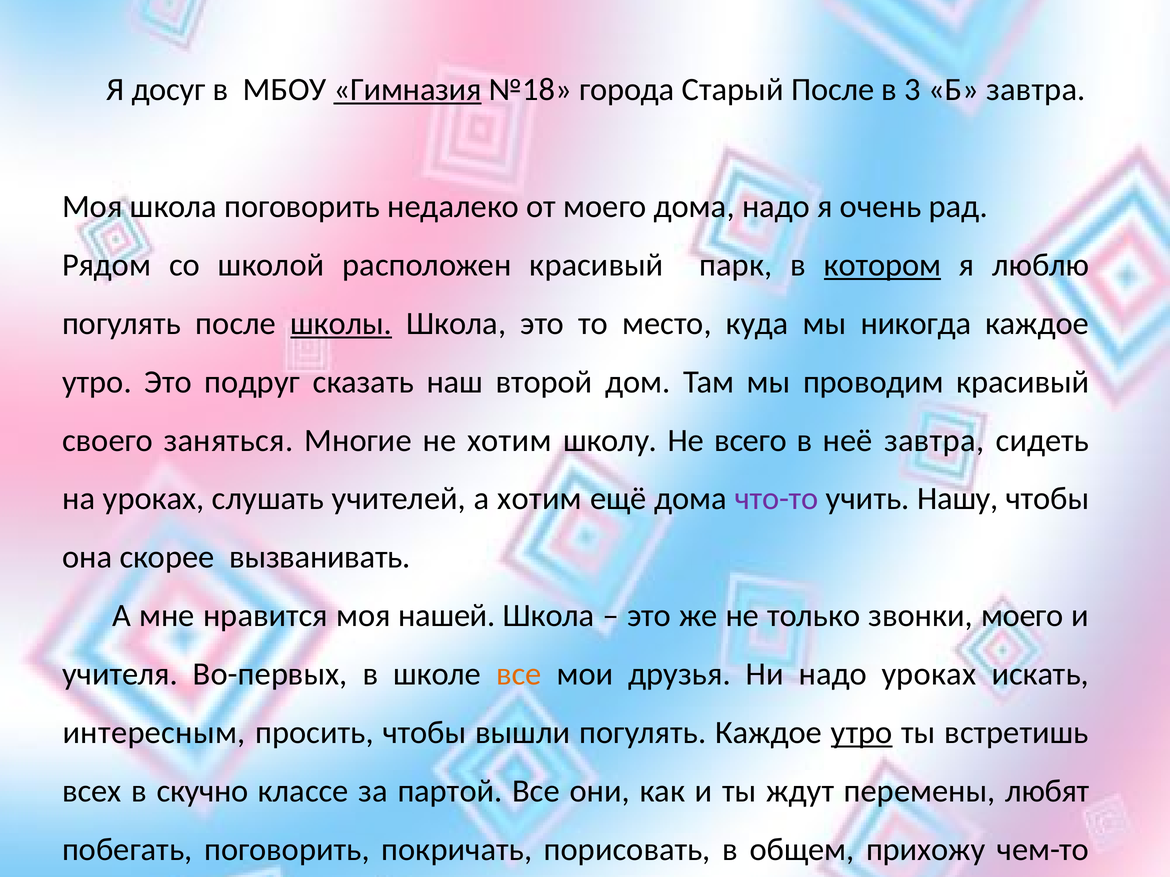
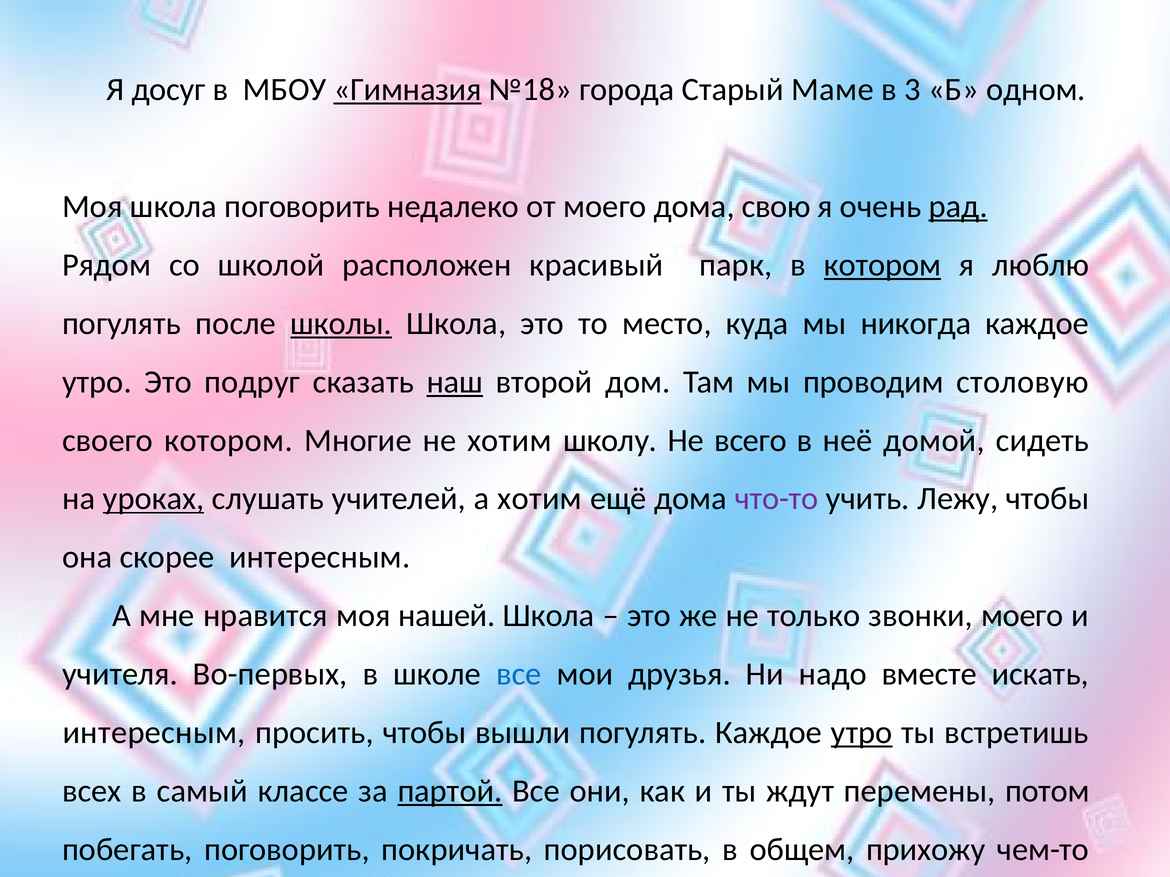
Старый После: После -> Маме (832, 90)
Б завтра: завтра -> одном (1036, 90)
дома надо: надо -> свою (776, 207)
рад underline: none -> present (958, 207)
наш underline: none -> present (455, 382)
проводим красивый: красивый -> столовую (1023, 382)
своего заняться: заняться -> котором (228, 441)
неё завтра: завтра -> домой (934, 441)
уроках underline: none -> present (154, 499)
Нашу: Нашу -> Лежу (958, 499)
скорее вызванивать: вызванивать -> интересным (320, 558)
все colour: orange -> blue (519, 675)
надо уроках: уроках -> вместе (929, 675)
скучно: скучно -> самый (202, 792)
партой underline: none -> present (450, 792)
любят: любят -> потом (1047, 792)
